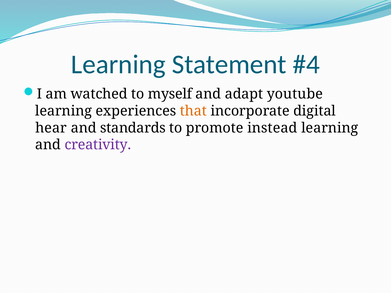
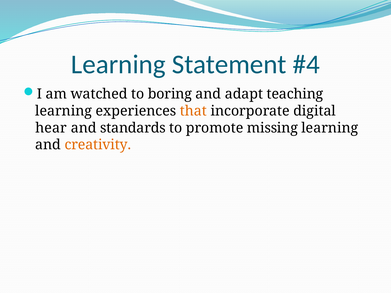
myself: myself -> boring (170, 94)
youtube: youtube -> teaching (295, 94)
instead: instead -> missing (272, 128)
creativity colour: purple -> orange (98, 145)
